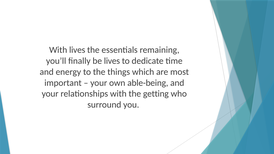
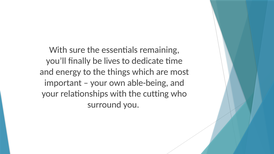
With lives: lives -> sure (77, 50)
getting: getting -> cutting (156, 94)
